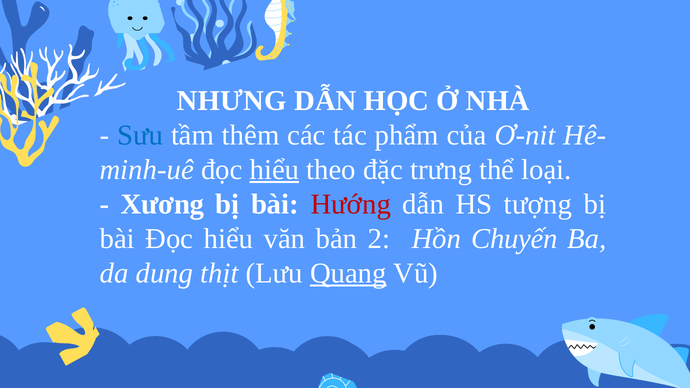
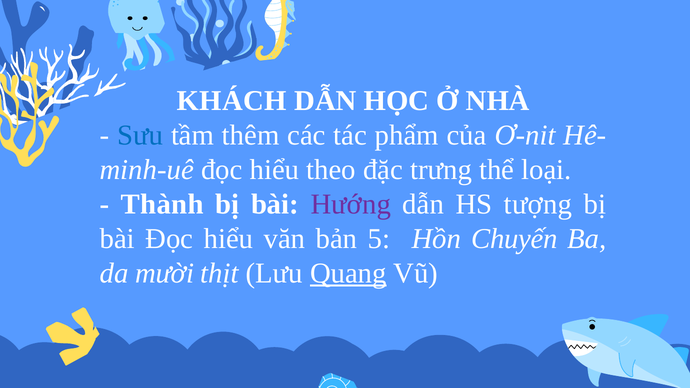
NHƯNG: NHƯNG -> KHÁCH (232, 101)
hiểu underline: present -> none (274, 170)
Xương: Xương -> Thành (162, 204)
Hướng colour: red -> purple (351, 204)
2: 2 -> 5 (379, 239)
dung: dung -> mười (165, 273)
